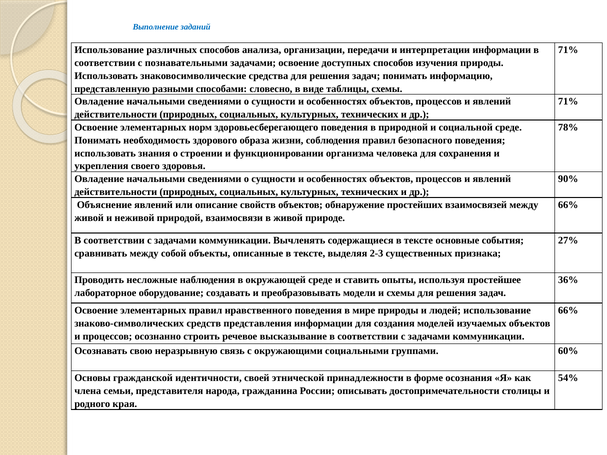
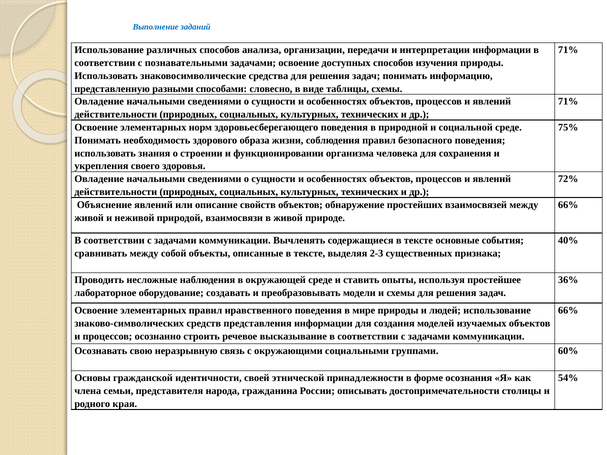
78%: 78% -> 75% (568, 128)
90%: 90% -> 72% (568, 179)
27%: 27% -> 40% (568, 240)
